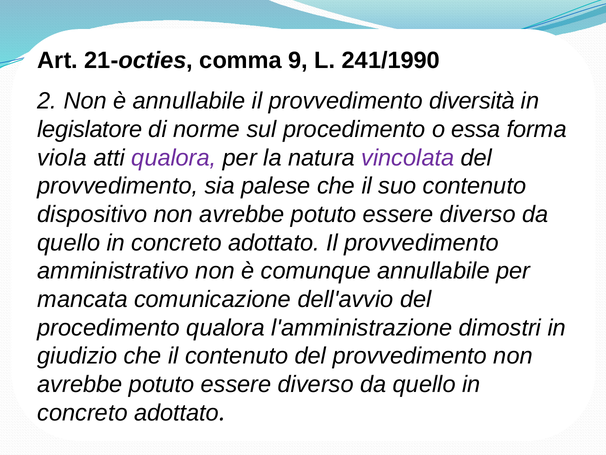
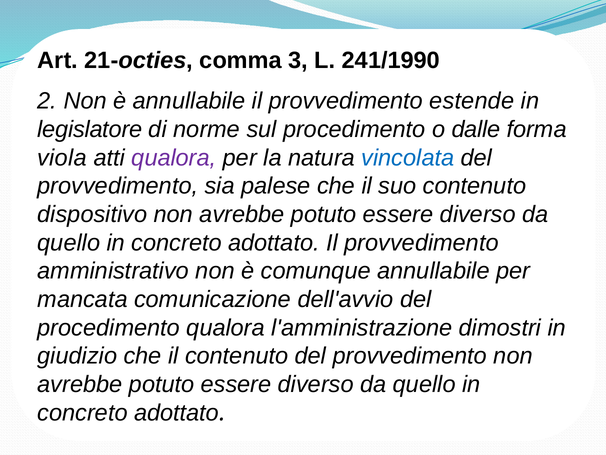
9: 9 -> 3 (298, 61)
diversità: diversità -> estende (472, 101)
essa: essa -> dalle (476, 129)
vincolata colour: purple -> blue (408, 158)
